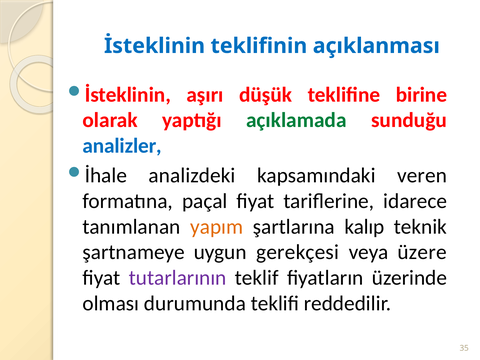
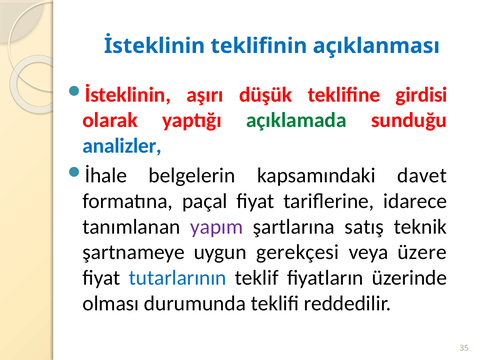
birine: birine -> girdisi (422, 95)
analizdeki: analizdeki -> belgelerin (192, 176)
veren: veren -> davet (422, 176)
yapım colour: orange -> purple (217, 227)
kalıp: kalıp -> satış (364, 227)
tutarlarının colour: purple -> blue (178, 278)
